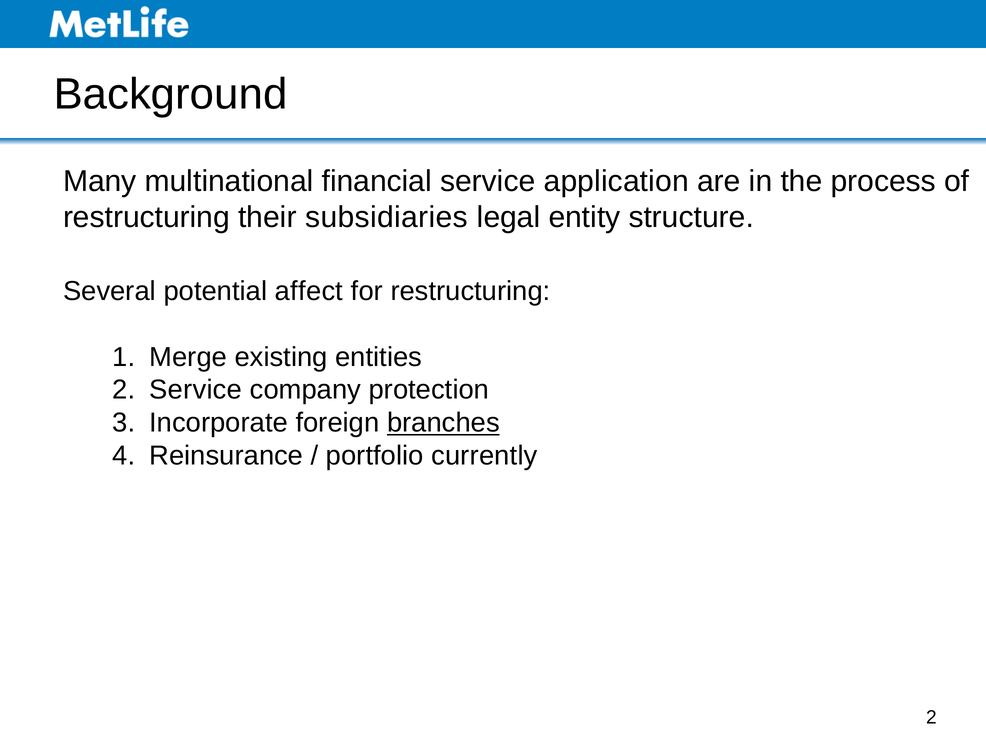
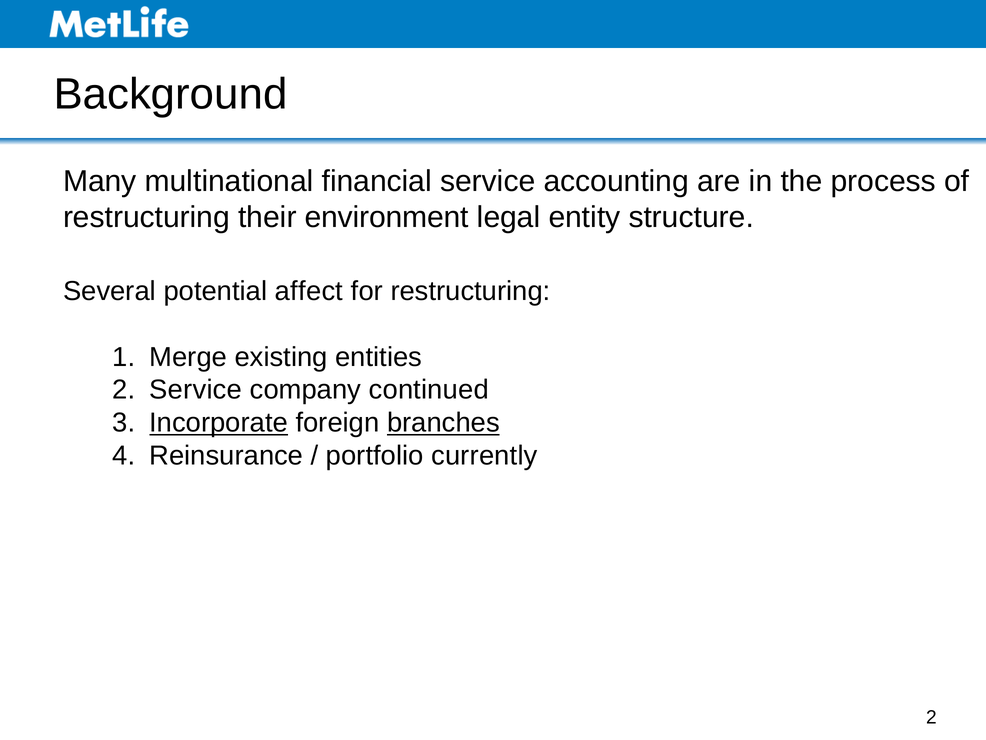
application: application -> accounting (616, 181)
subsidiaries: subsidiaries -> environment (387, 217)
protection: protection -> continued (429, 390)
Incorporate underline: none -> present (219, 423)
